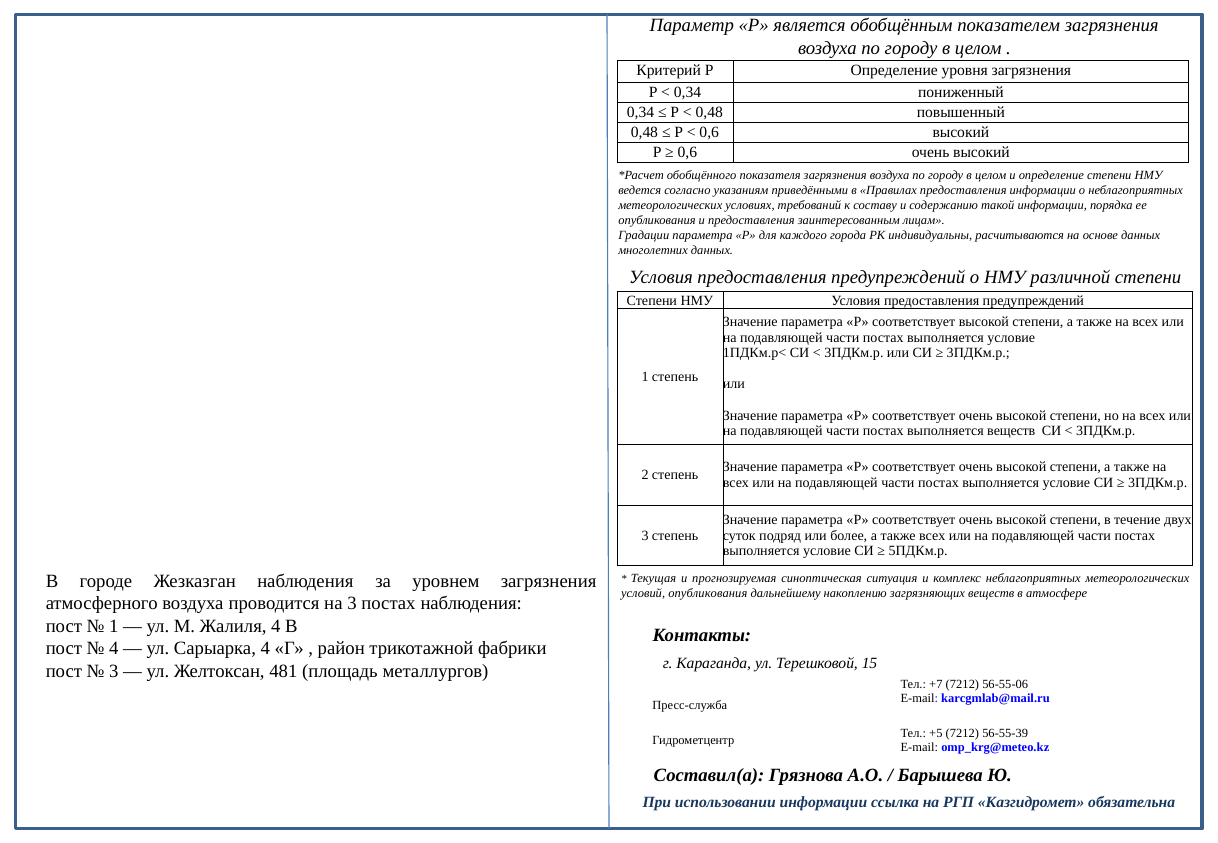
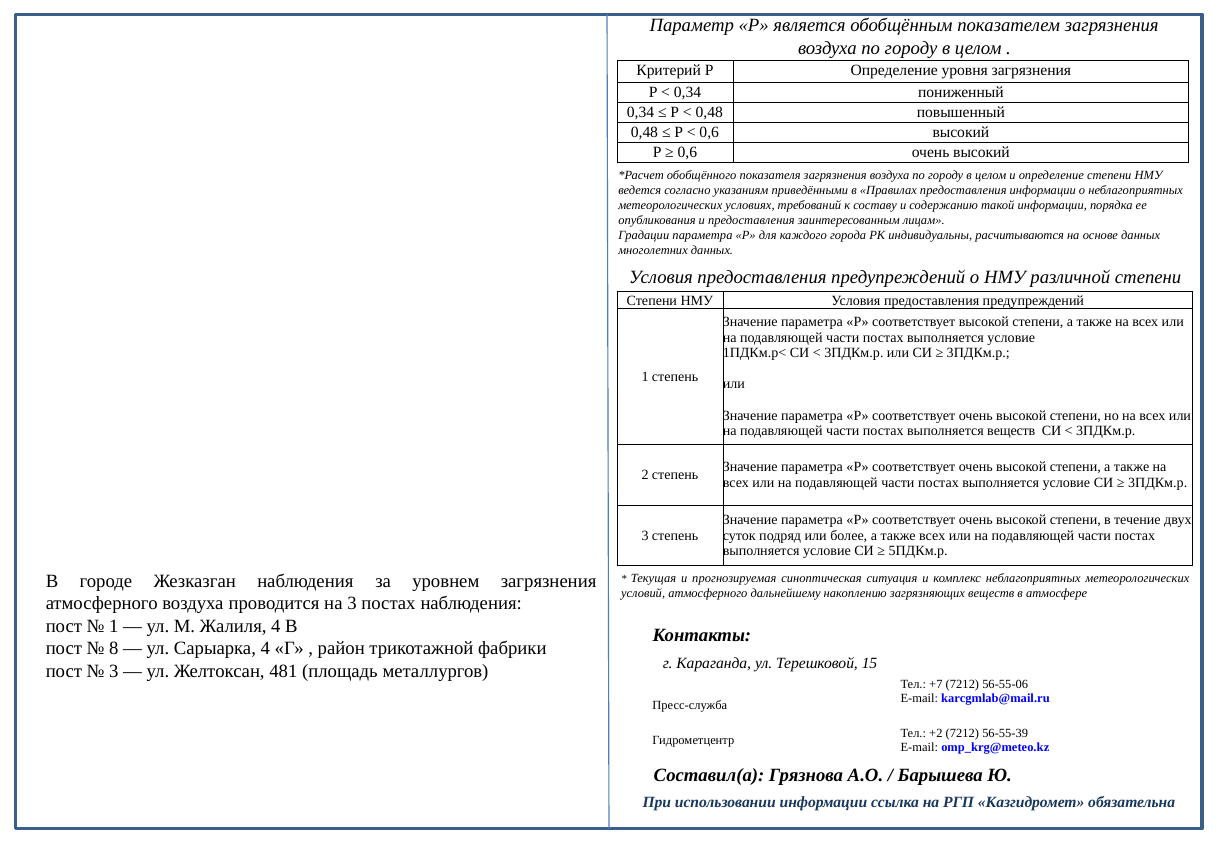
условий опубликования: опубликования -> атмосферного (708, 594)
4: 4 -> 8 (114, 649)
+5: +5 -> +2 (936, 733)
